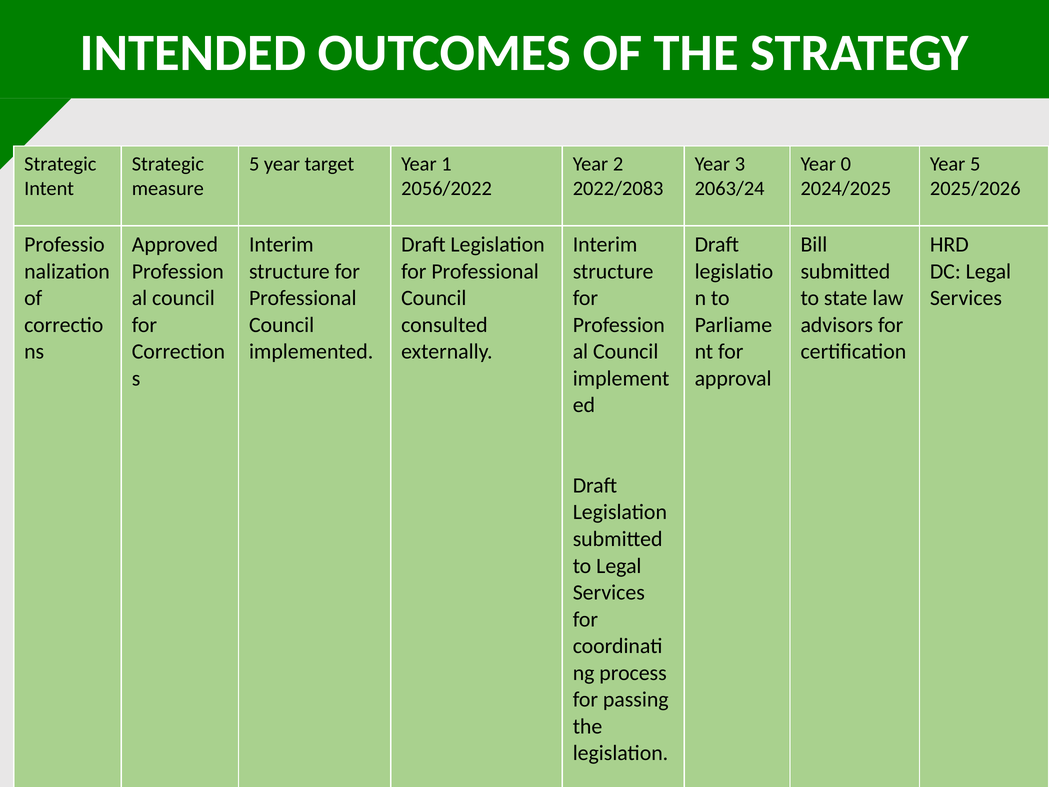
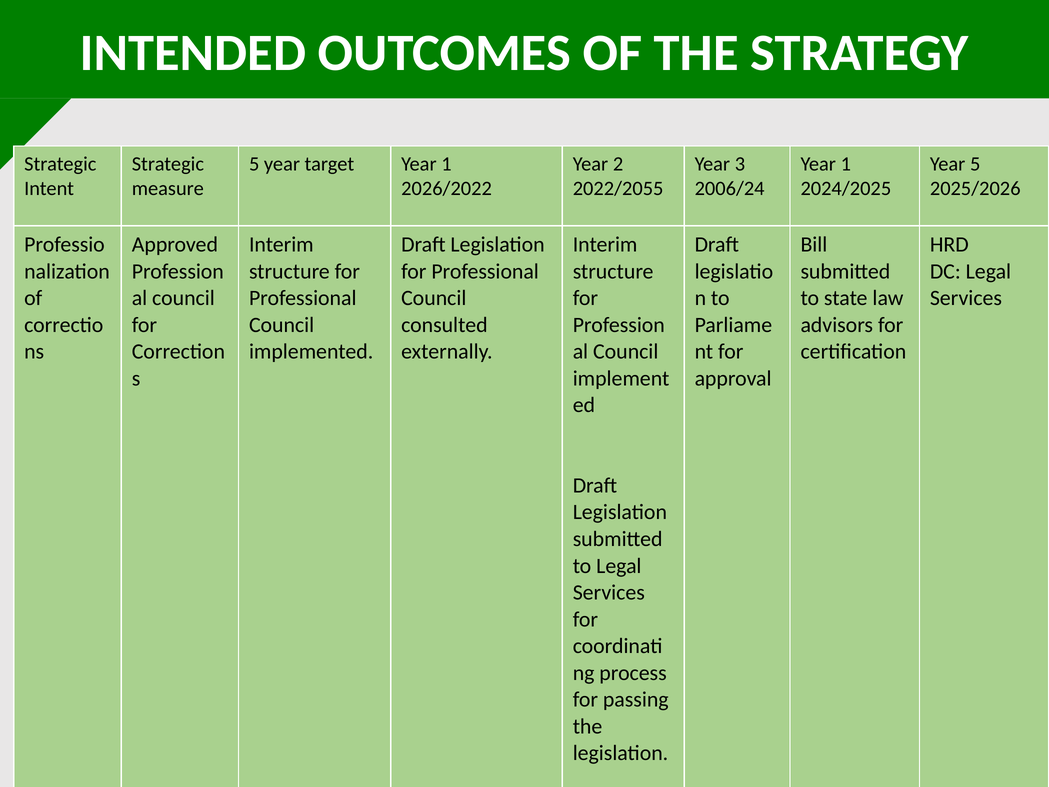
0: 0 -> 1 (846, 164)
2056/2022: 2056/2022 -> 2026/2022 (447, 189)
2022/2083: 2022/2083 -> 2022/2055 (618, 189)
2063/24: 2063/24 -> 2006/24 (730, 189)
